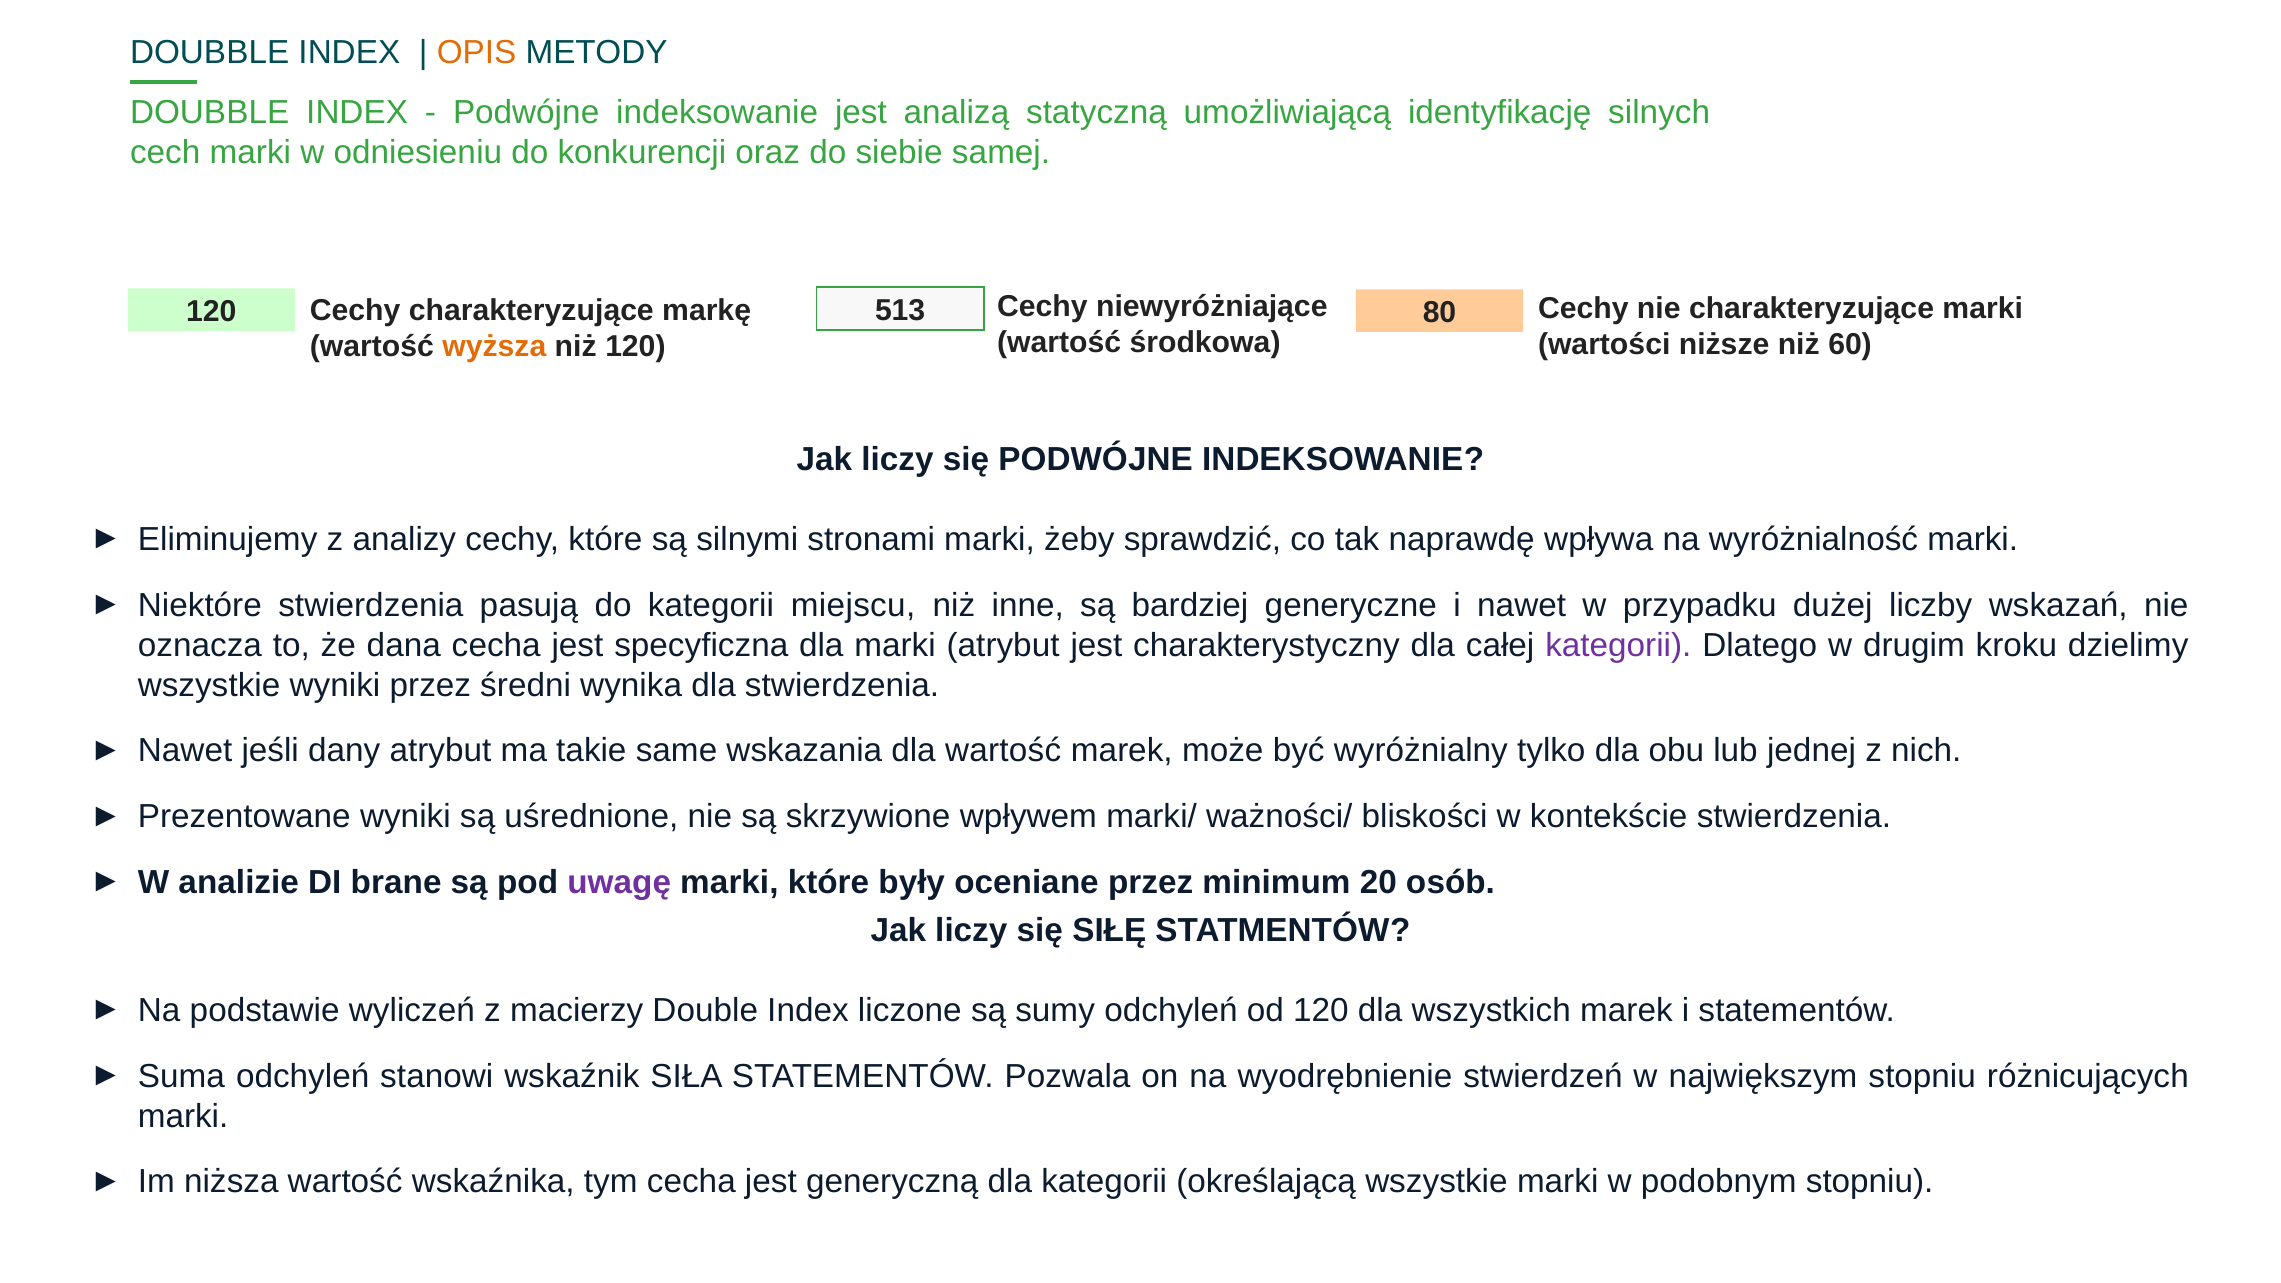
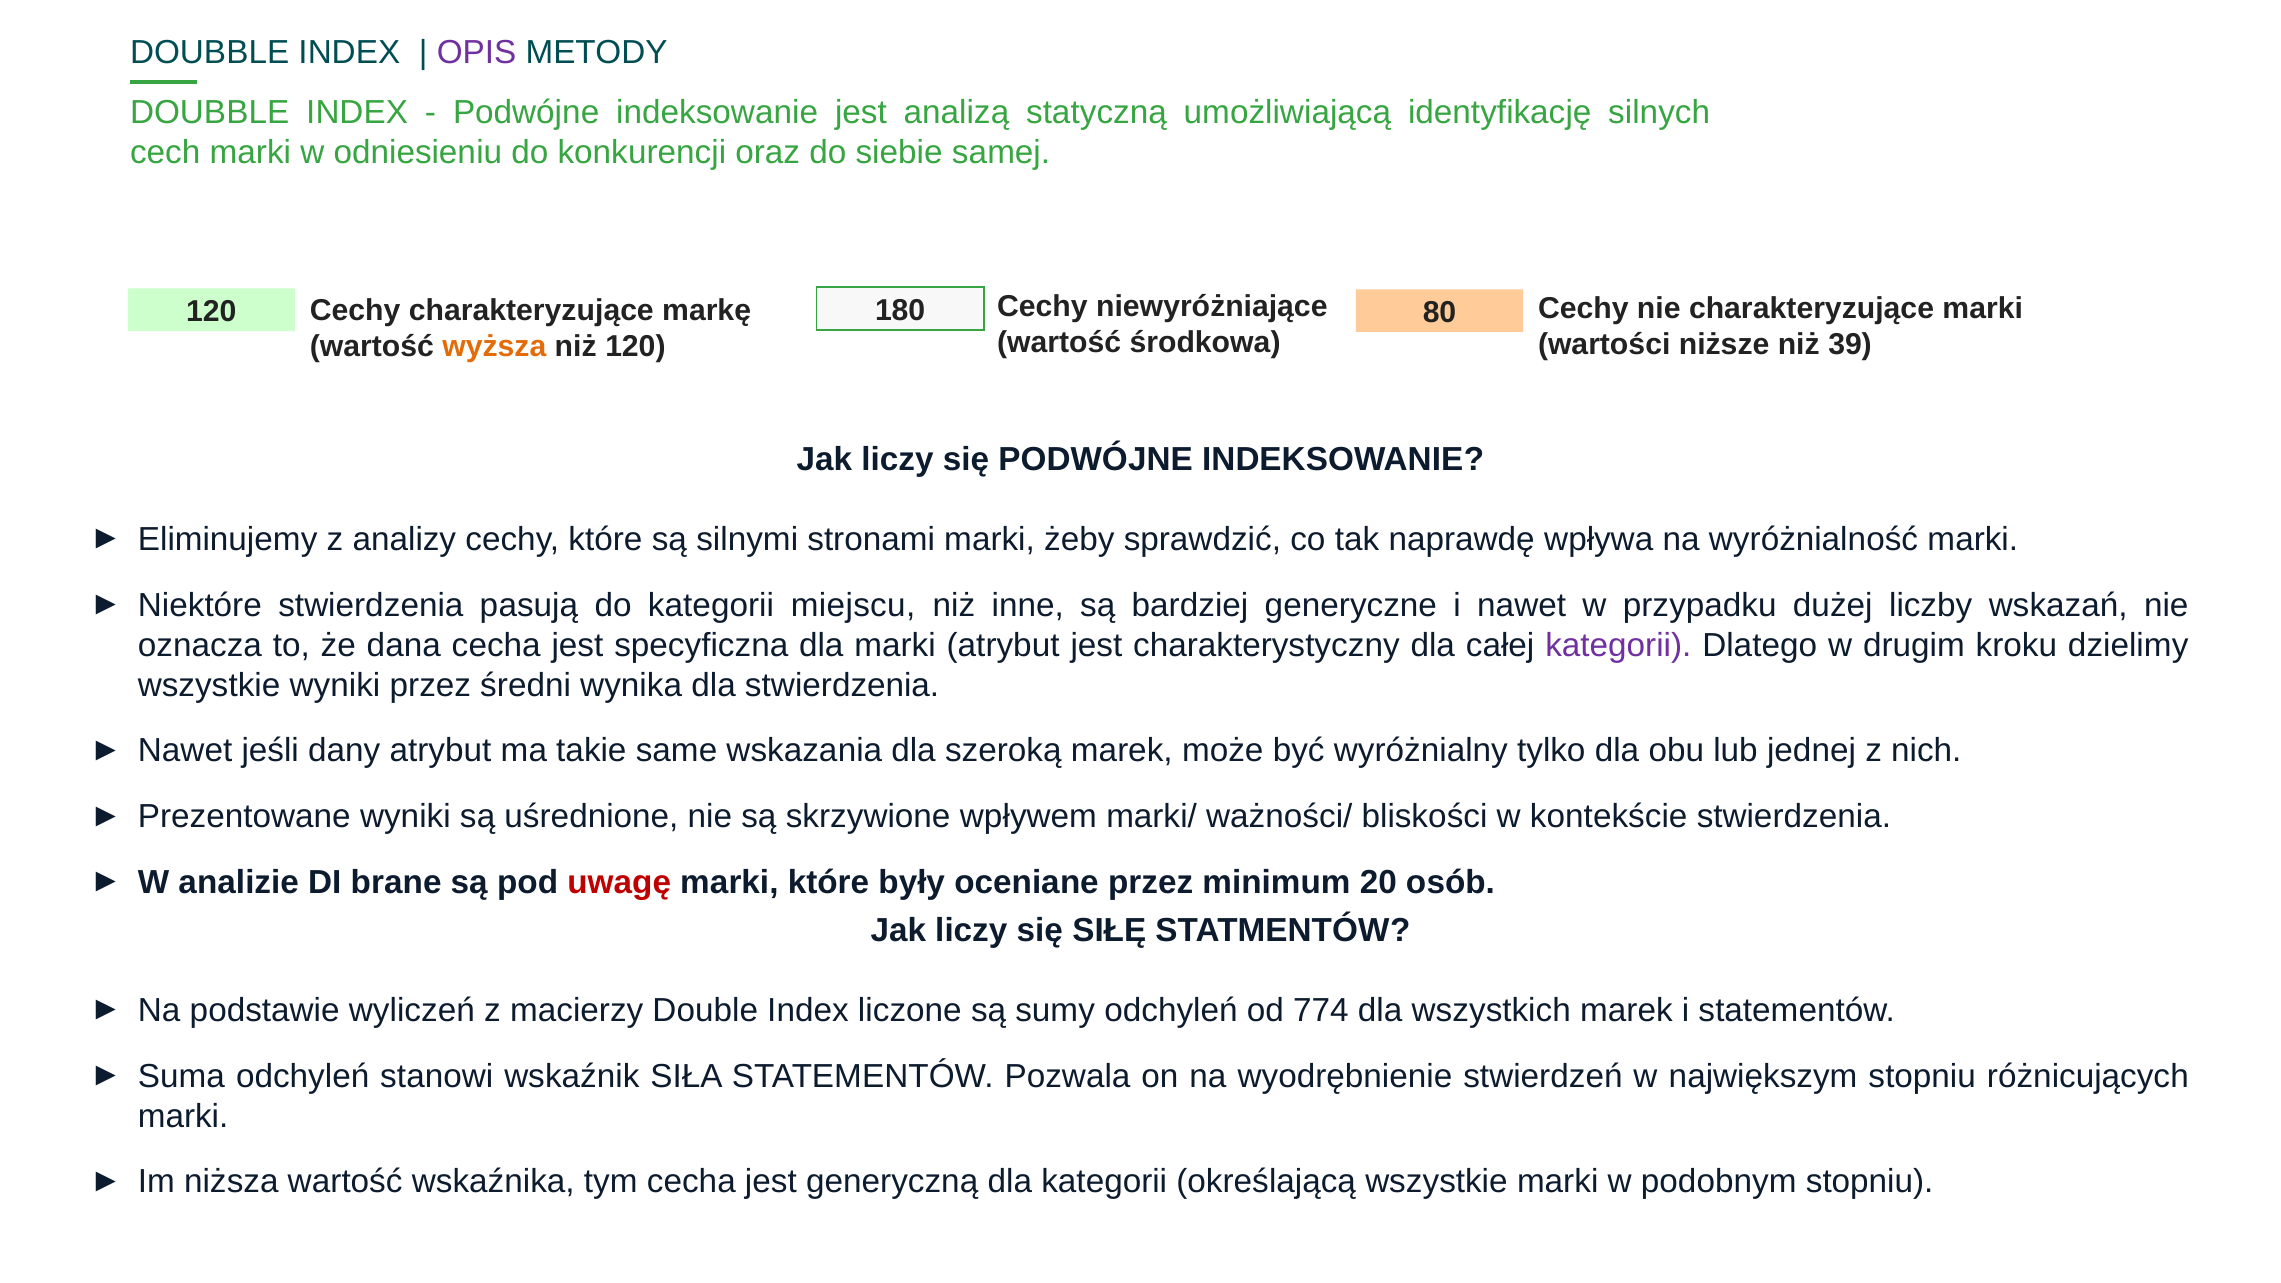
OPIS colour: orange -> purple (476, 53)
513: 513 -> 180 (900, 310)
60: 60 -> 39 (1850, 345)
dla wartość: wartość -> szeroką (1003, 751)
uwagę colour: purple -> red (619, 883)
od 120: 120 -> 774 (1321, 1010)
